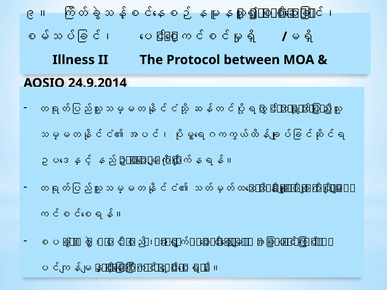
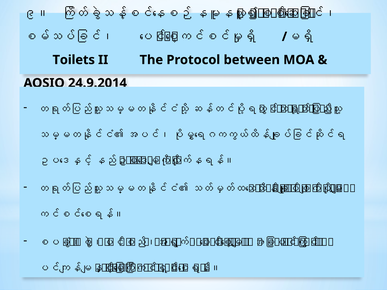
Illness: Illness -> Toilets (74, 60)
